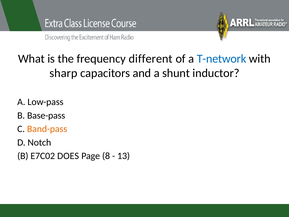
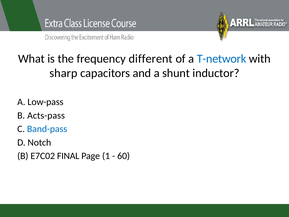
Base-pass: Base-pass -> Acts-pass (46, 115)
Band-pass colour: orange -> blue (47, 129)
DOES: DOES -> FINAL (68, 156)
8: 8 -> 1 (106, 156)
13: 13 -> 60 (124, 156)
